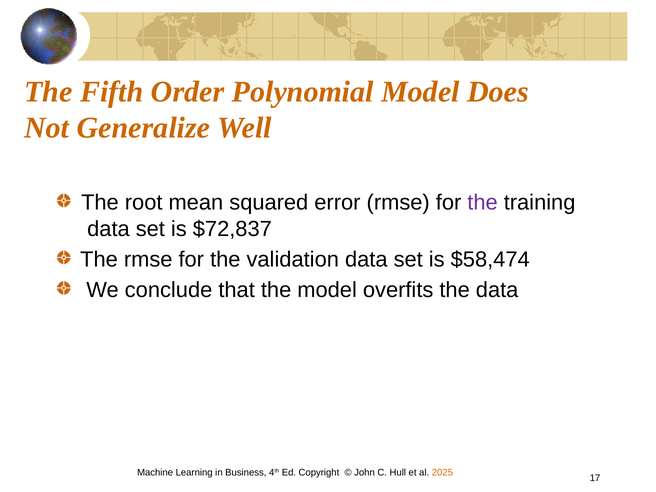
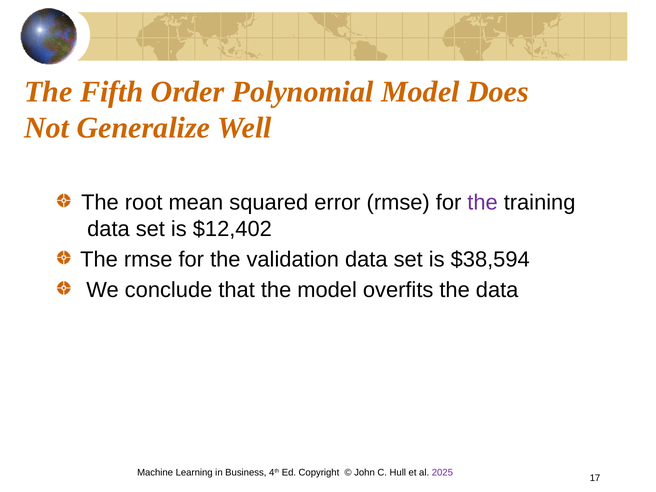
$72,837: $72,837 -> $12,402 (232, 229)
$58,474: $58,474 -> $38,594 (490, 259)
2025 colour: orange -> purple (442, 473)
